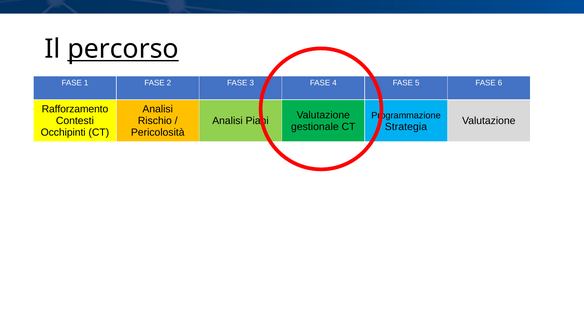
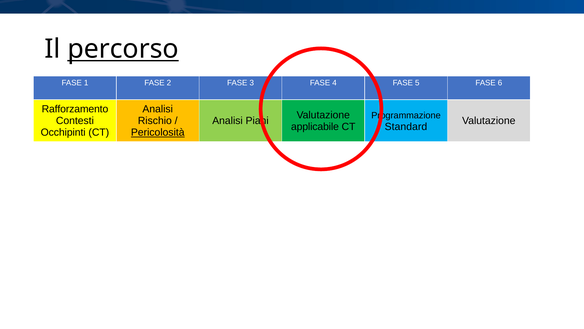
gestionale: gestionale -> applicabile (315, 126)
Strategia: Strategia -> Standard (406, 126)
Pericolosità underline: none -> present (158, 132)
